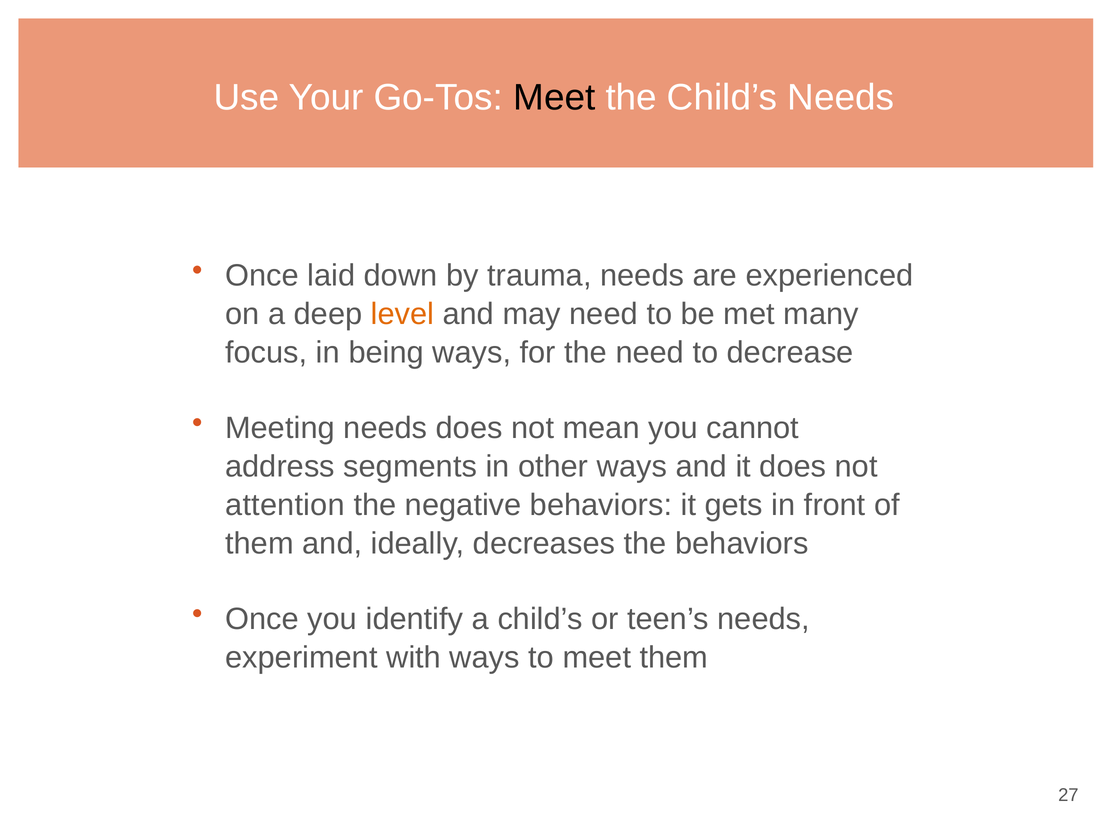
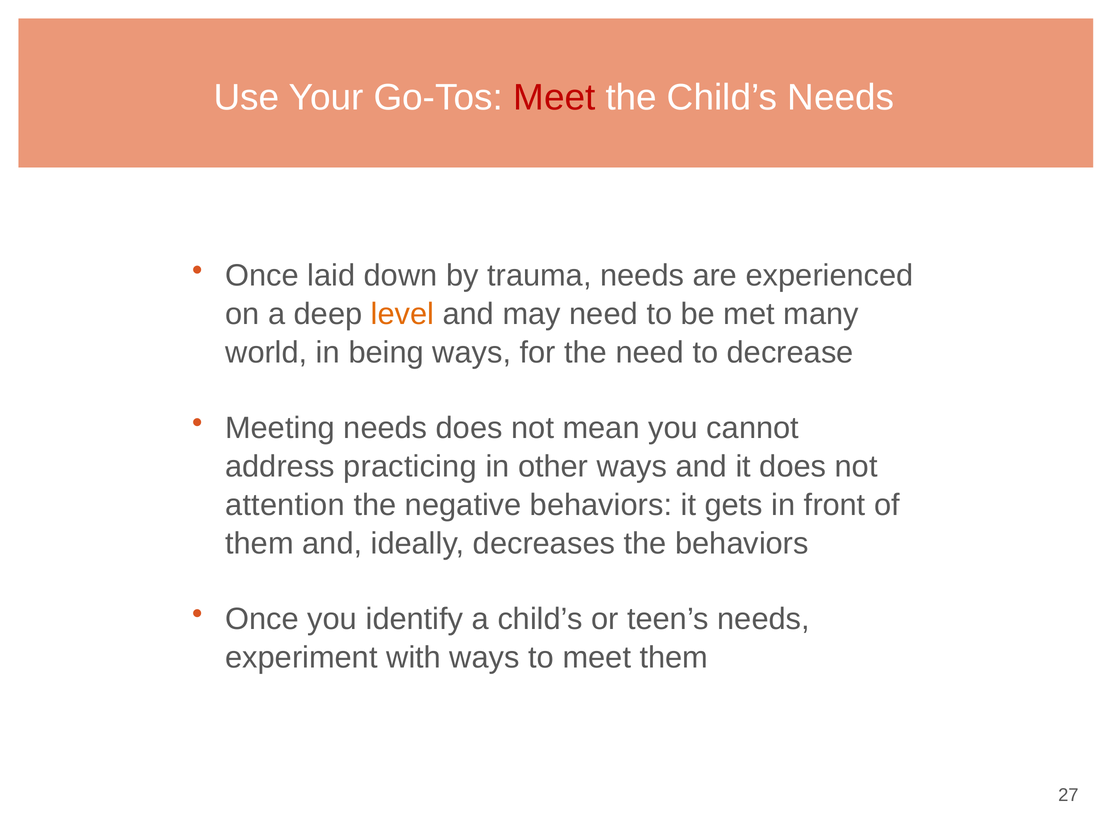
Meet colour: black -> red (554, 98)
focus: focus -> world (266, 353)
segments: segments -> practicing (410, 467)
